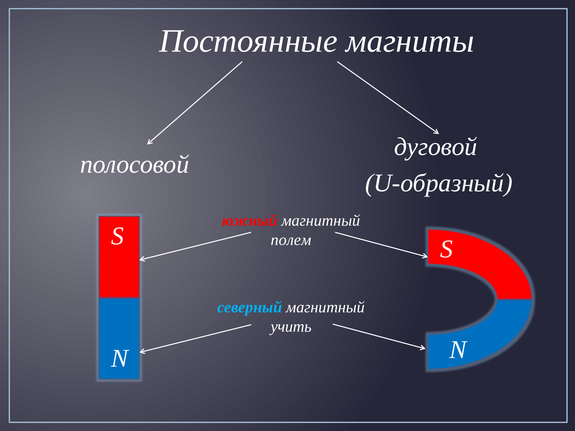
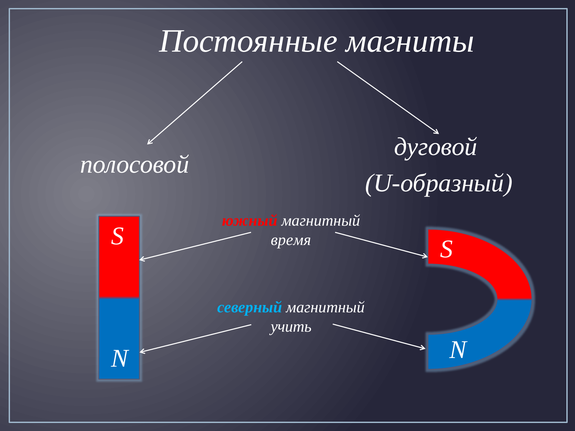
полем: полем -> время (291, 240)
